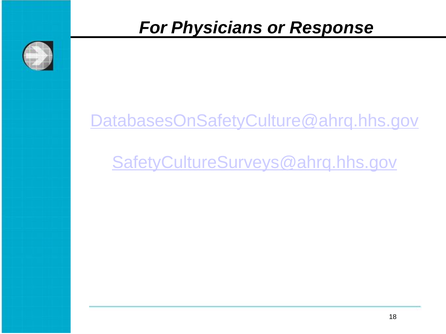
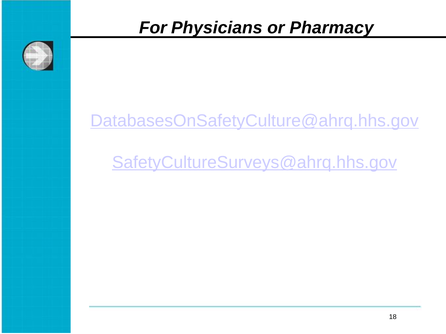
Response: Response -> Pharmacy (332, 28)
